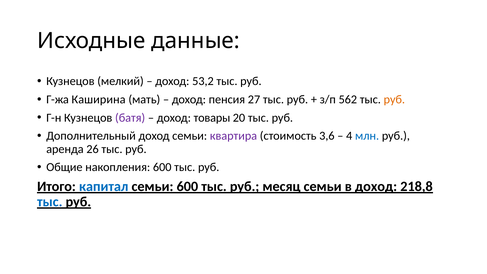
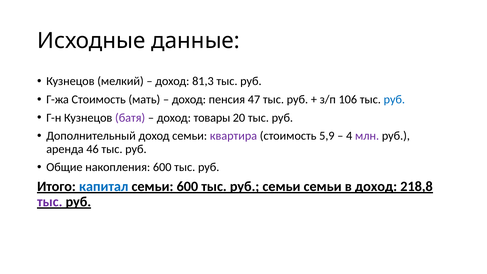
53,2: 53,2 -> 81,3 (203, 81)
Г-жа Каширина: Каширина -> Стоимость (99, 99)
27: 27 -> 47 (254, 99)
562: 562 -> 106 (348, 99)
руб colour: orange -> blue (394, 99)
3,6: 3,6 -> 5,9 (327, 136)
млн colour: blue -> purple (367, 136)
26: 26 -> 46 (93, 149)
руб месяц: месяц -> семьи (281, 187)
тыс colour: blue -> purple (50, 202)
